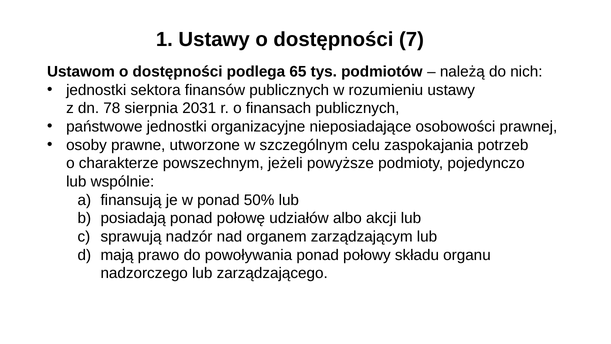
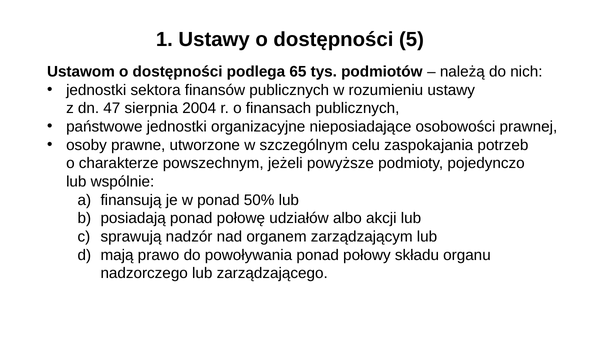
7: 7 -> 5 (411, 39)
78: 78 -> 47 (112, 108)
2031: 2031 -> 2004 (199, 108)
